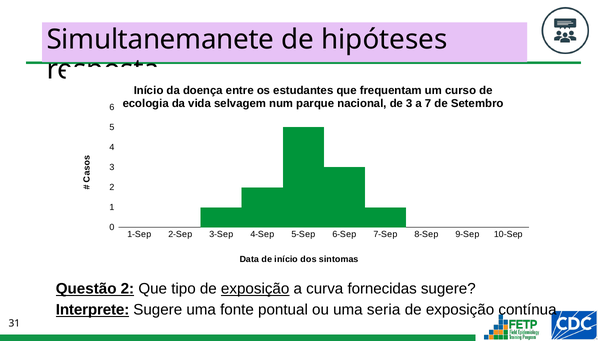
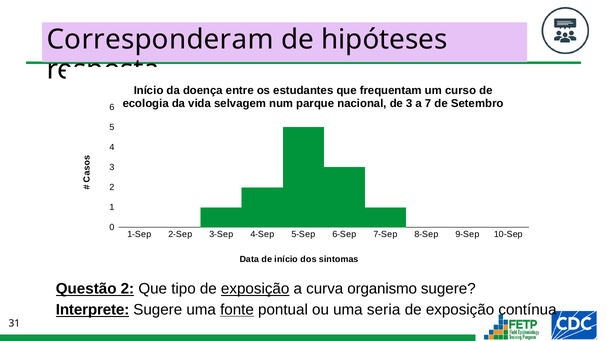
Simultanemanete: Simultanemanete -> Corresponderam (160, 39)
fornecidas: fornecidas -> organismo (382, 289)
fonte underline: none -> present (237, 310)
